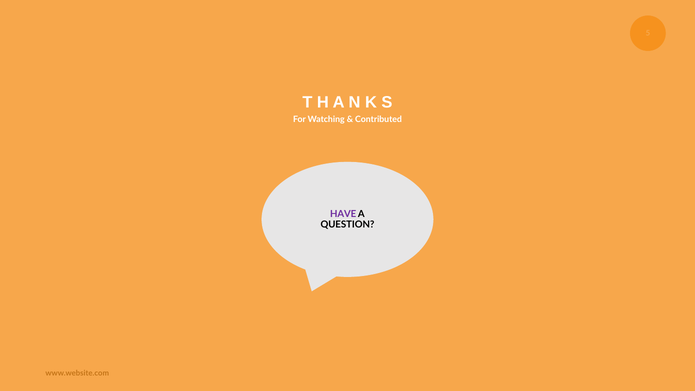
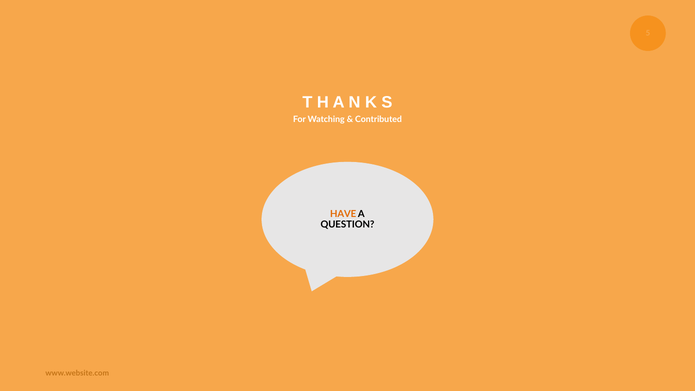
HAVE colour: purple -> orange (343, 214)
